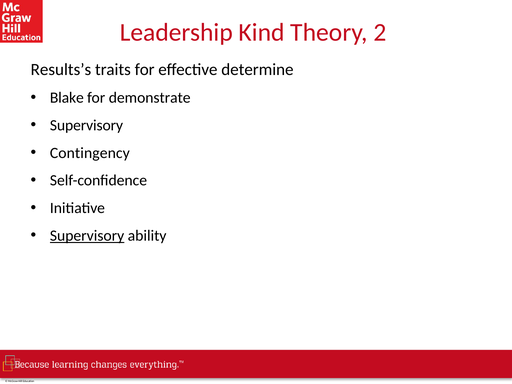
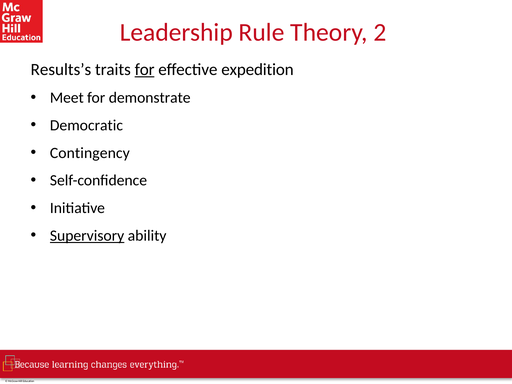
Kind: Kind -> Rule (262, 32)
for underline: none -> present (145, 69)
determine: determine -> expedition (257, 69)
Blake: Blake -> Meet (67, 98)
Supervisory: Supervisory -> Democratic (86, 125)
